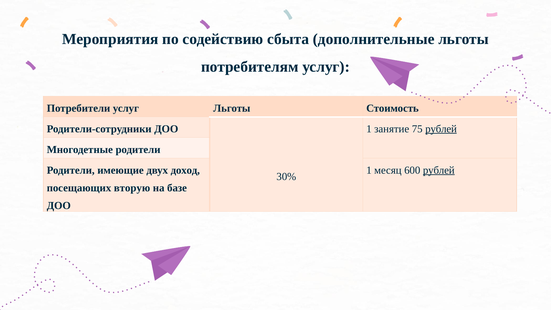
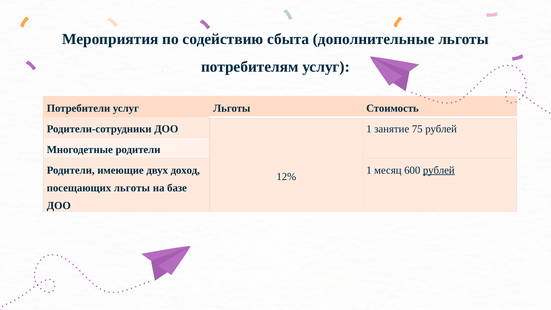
рублей underline: present -> none (441, 129)
30%: 30% -> 12% (286, 177)
посещающих вторую: вторую -> льготы (132, 188)
